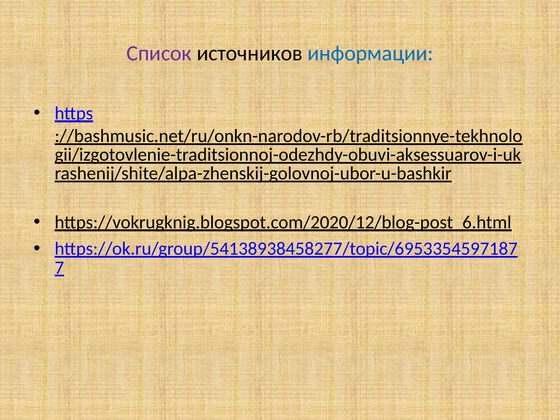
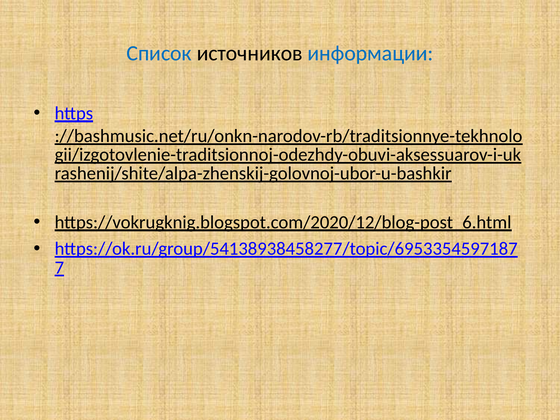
Список colour: purple -> blue (159, 53)
